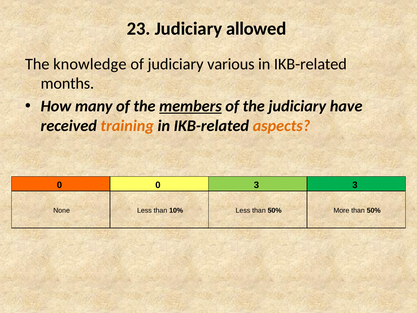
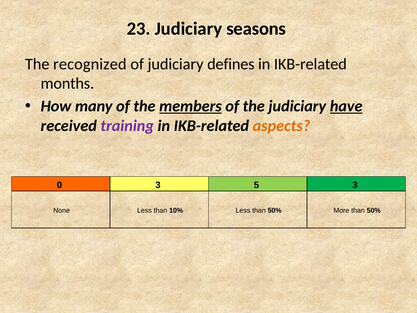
allowed: allowed -> seasons (256, 29)
knowledge: knowledge -> recognized (90, 64)
various: various -> defines (231, 64)
have underline: none -> present (346, 106)
training colour: orange -> purple (127, 126)
0: 0 -> 3 (158, 185)
3: 3 -> 5 (256, 185)
